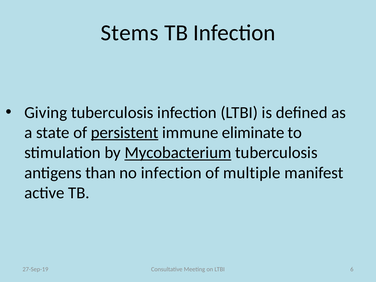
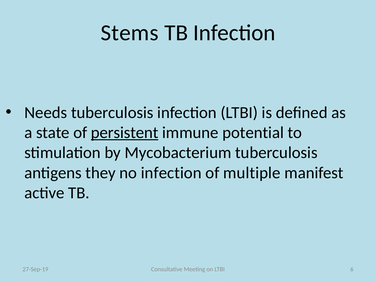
Giving: Giving -> Needs (46, 113)
eliminate: eliminate -> potential (253, 133)
Mycobacterium underline: present -> none (178, 153)
than: than -> they (101, 173)
